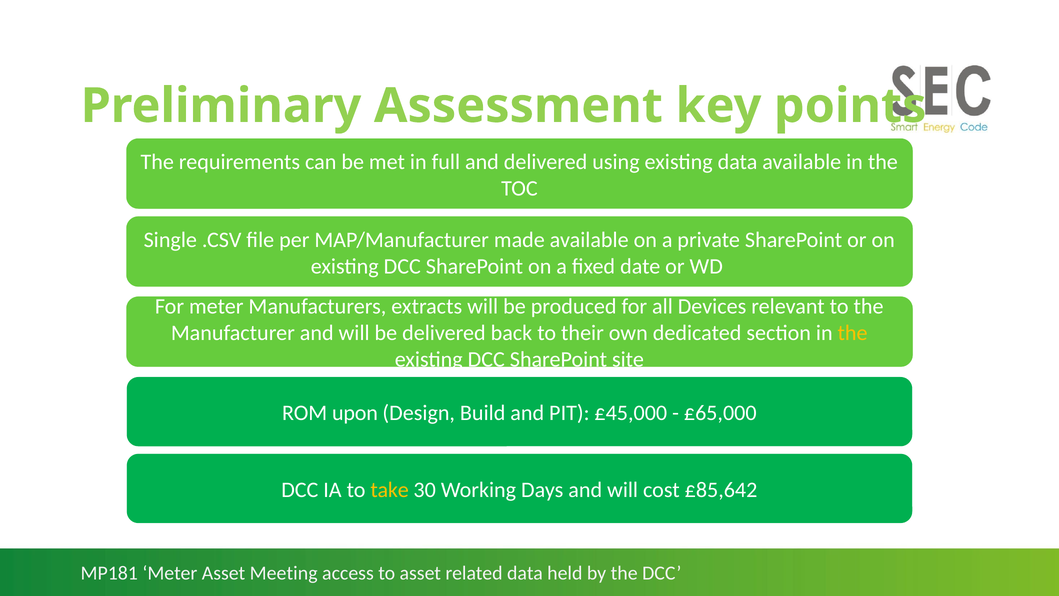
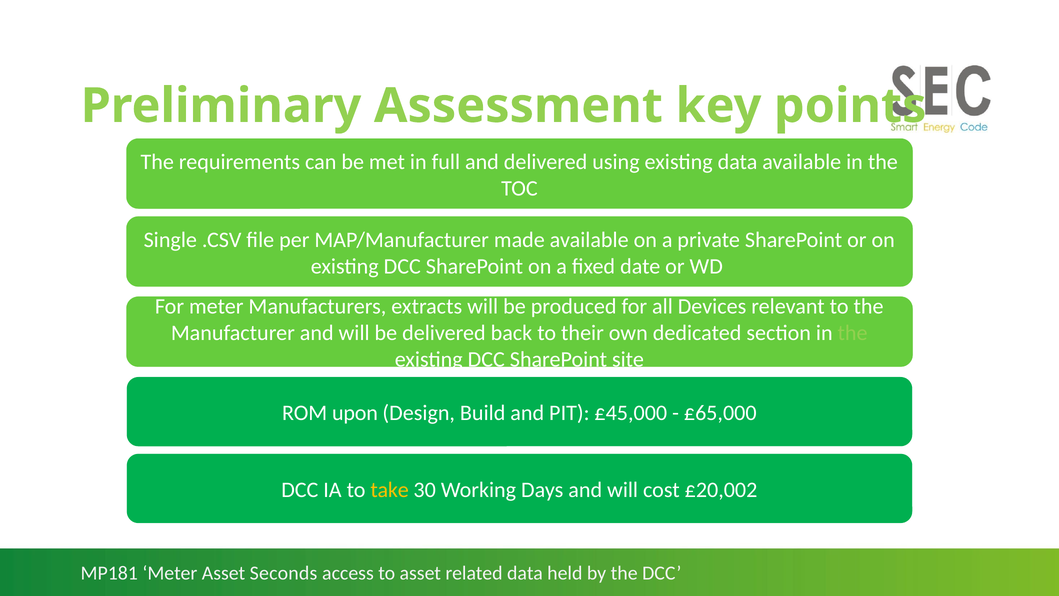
the colour: yellow -> light green (853, 333)
£85,642: £85,642 -> £20,002 (721, 490)
Meeting: Meeting -> Seconds (284, 573)
